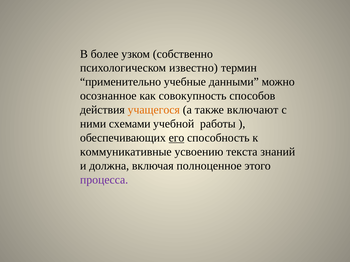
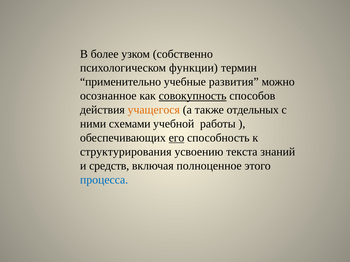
известно: известно -> функции (193, 68)
данными: данными -> развития (234, 82)
совокупность underline: none -> present (193, 96)
включают: включают -> отдельных (253, 110)
коммуникативные: коммуникативные -> структурирования (126, 152)
должна: должна -> средств (109, 166)
процесса colour: purple -> blue (104, 180)
